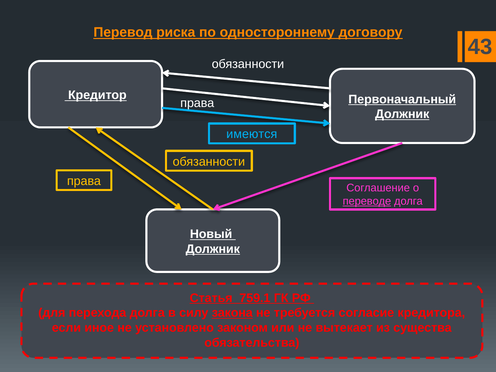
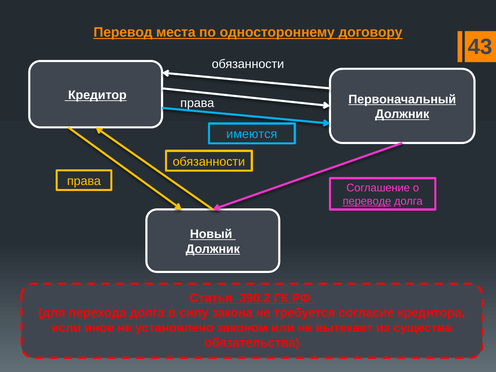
риска: риска -> места (176, 32)
759.1: 759.1 -> 390.2 (255, 298)
закона underline: present -> none (232, 313)
